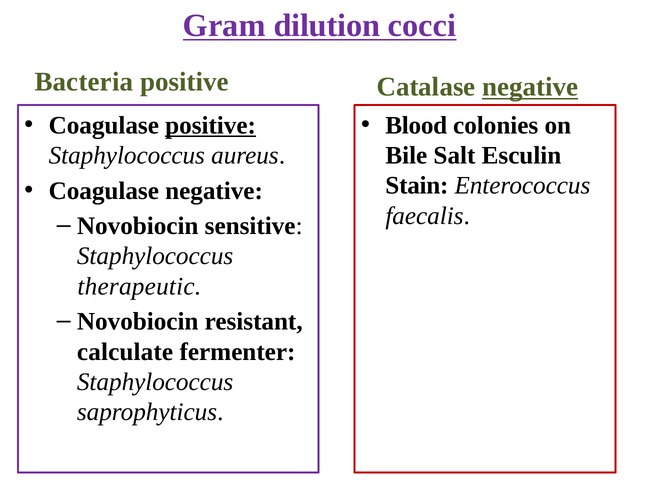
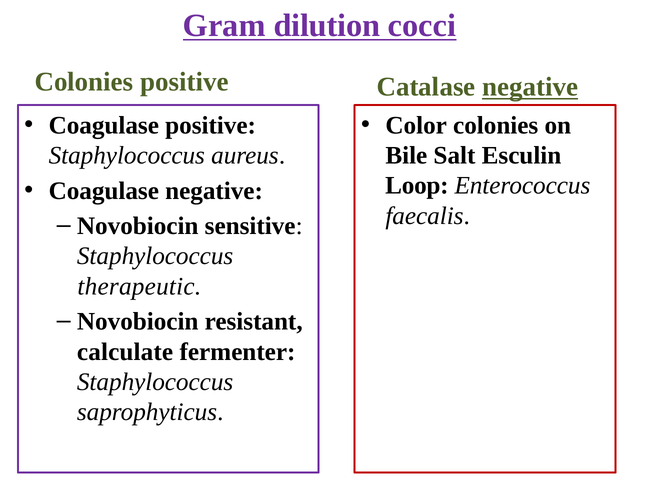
Bacteria: Bacteria -> Colonies (84, 82)
positive underline: present -> none (211, 125)
Blood: Blood -> Color (416, 125)
Stain: Stain -> Loop (417, 186)
